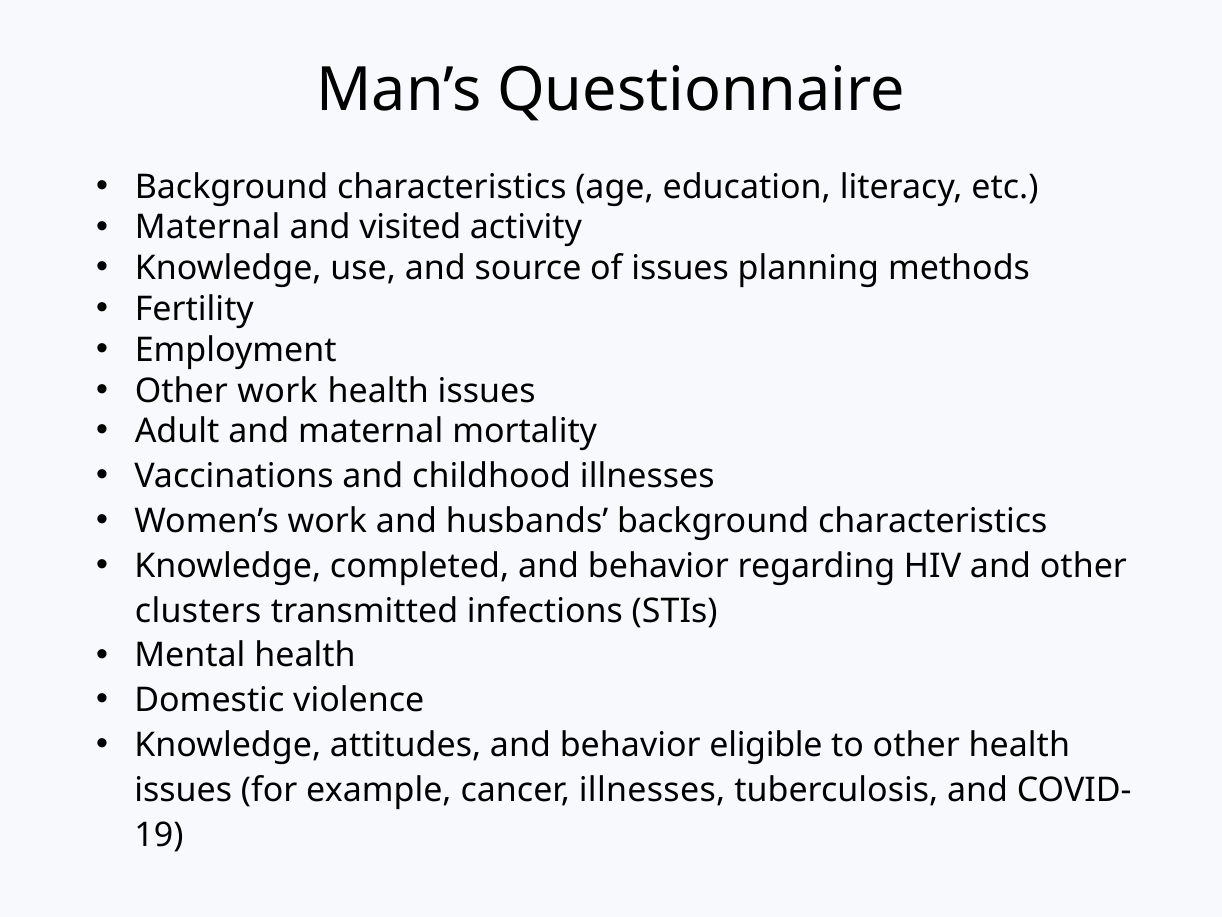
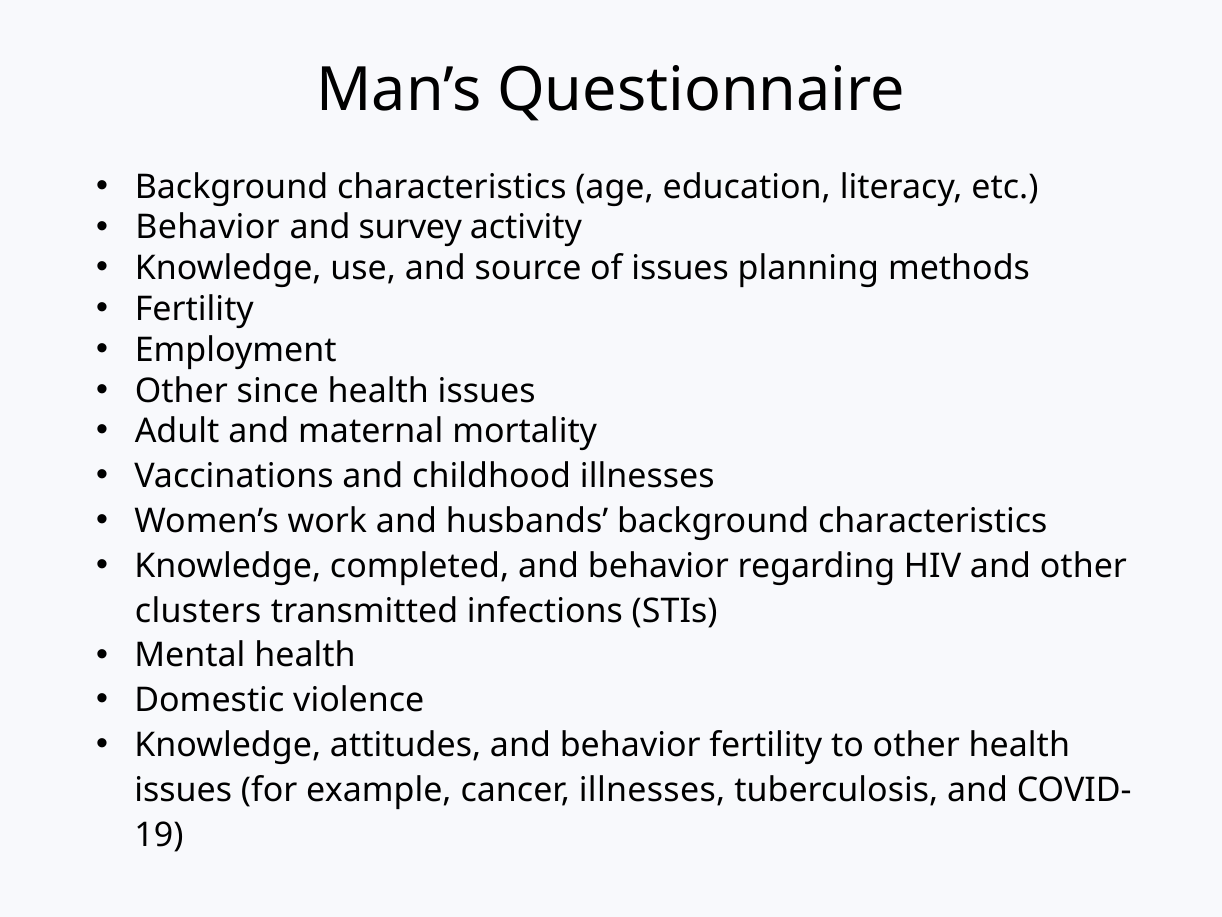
Maternal: Maternal -> Behavior (208, 228)
visited: visited -> survey (410, 228)
Other work: work -> since (278, 391)
behavior eligible: eligible -> fertility (766, 745)
